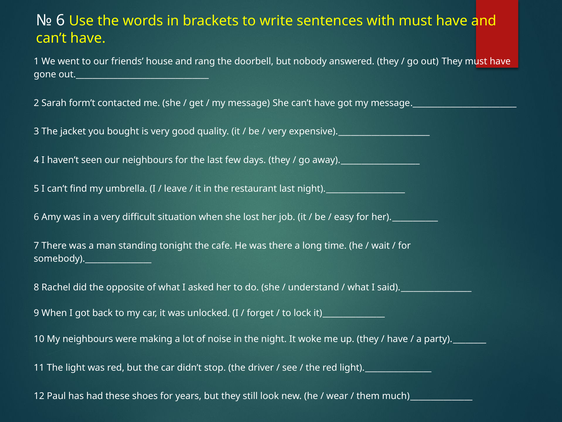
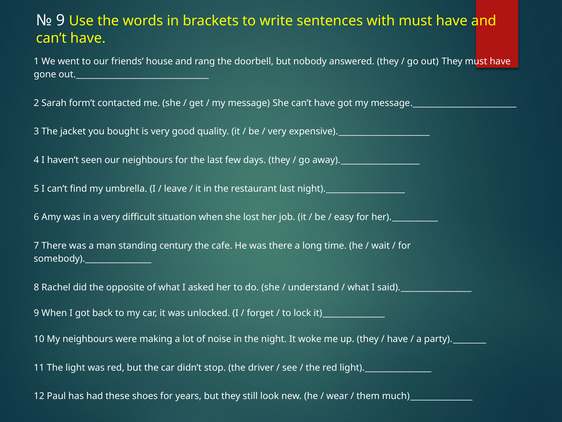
6: 6 -> 9 (60, 20)
tonight: tonight -> century (176, 246)
